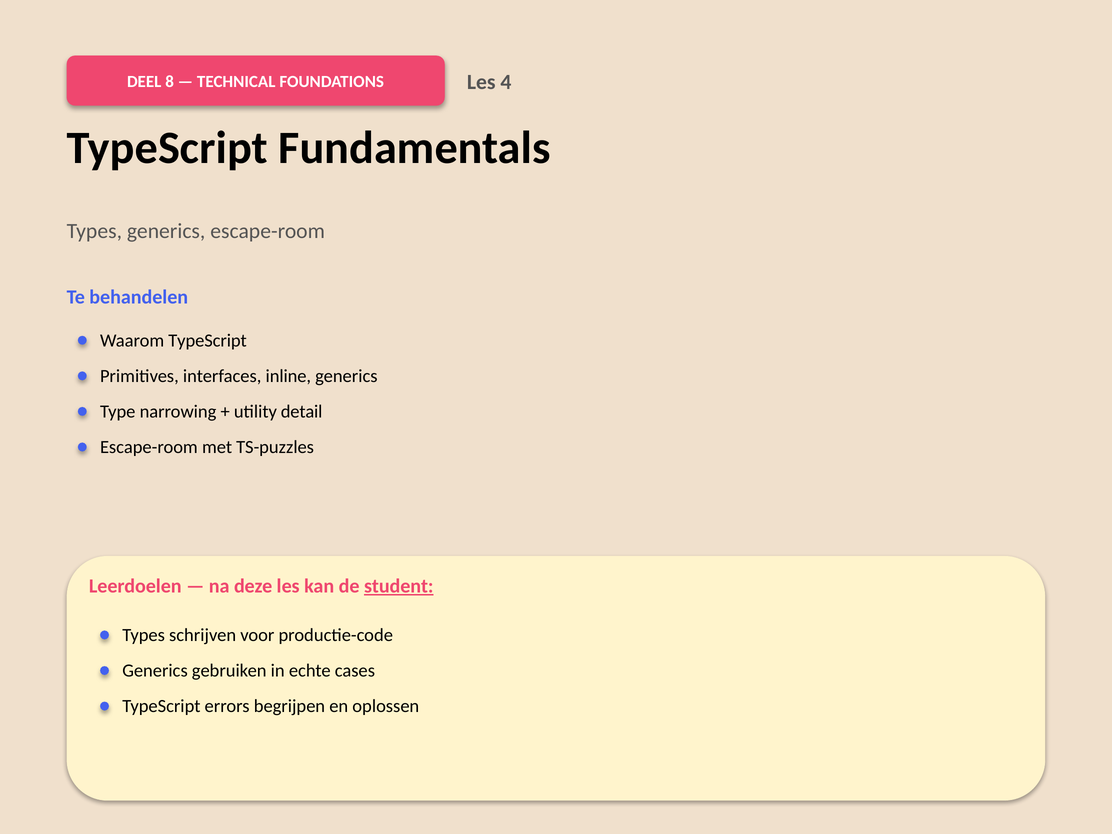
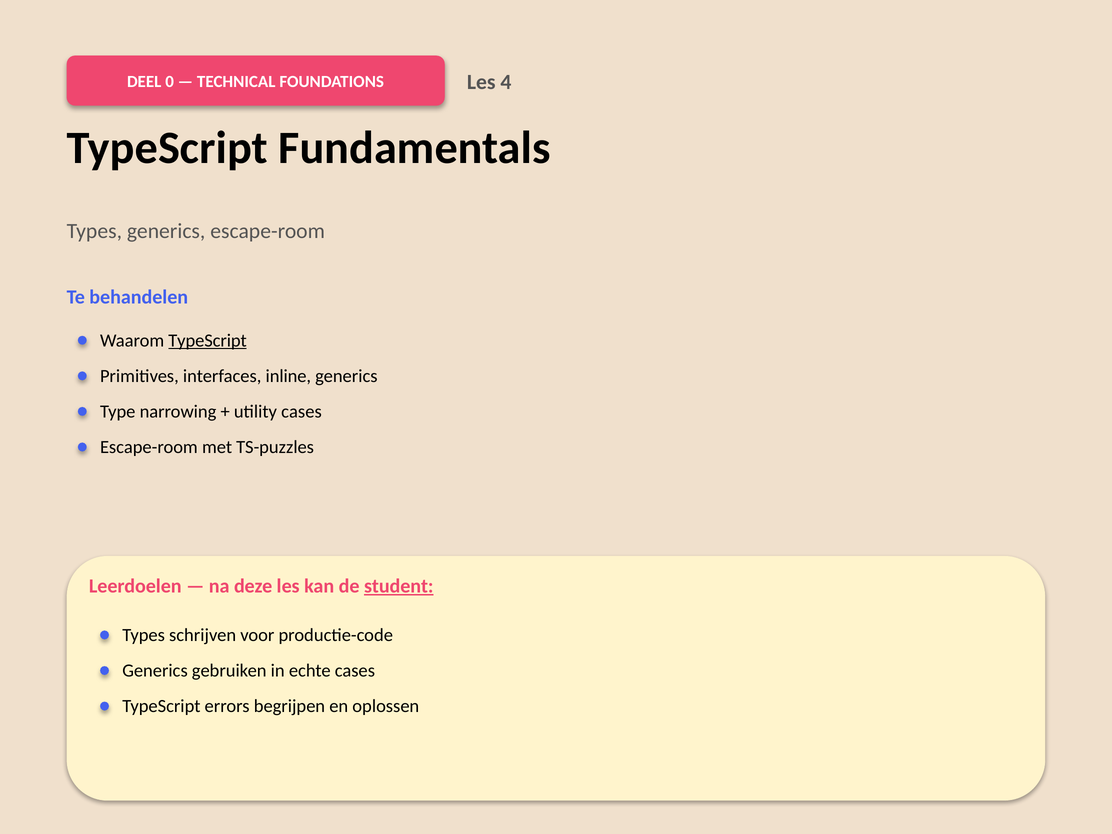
8: 8 -> 0 (170, 82)
TypeScript underline: none -> present (208, 340)
utility detail: detail -> cases (301, 412)
